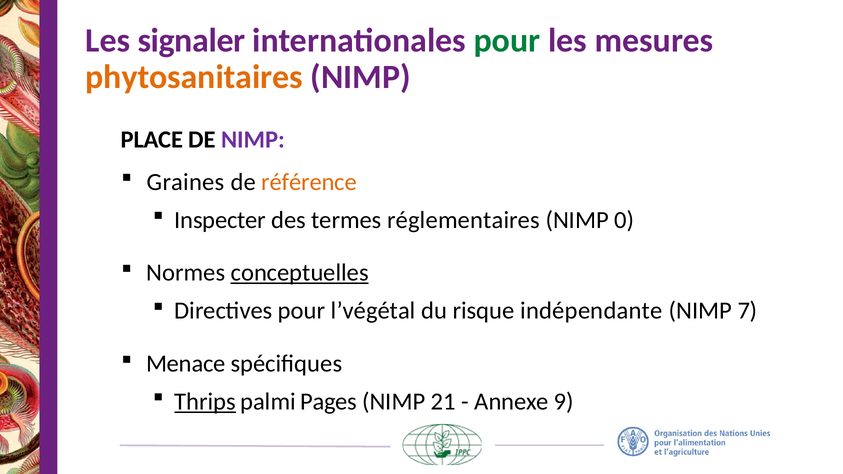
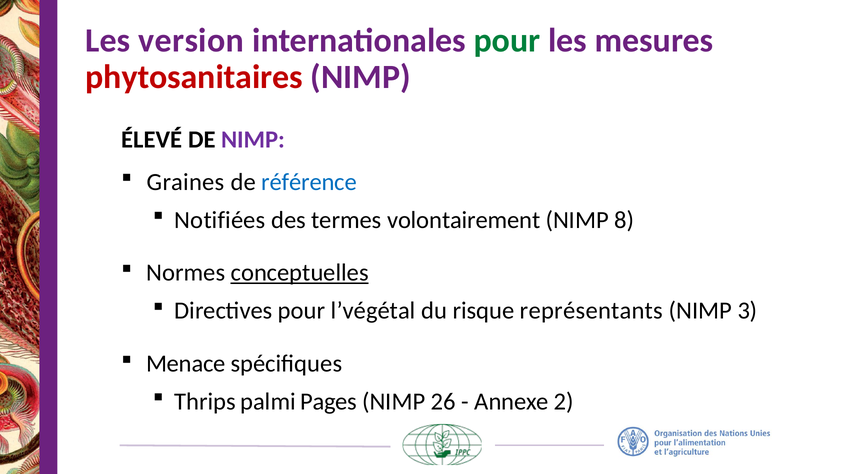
signaler: signaler -> version (191, 41)
phytosanitaires colour: orange -> red (194, 77)
PLACE: PLACE -> ÉLEVÉ (152, 140)
référence colour: orange -> blue (309, 182)
Inspecter: Inspecter -> Notifiées (220, 220)
réglementaires: réglementaires -> volontairement (464, 220)
0: 0 -> 8 (624, 220)
indépendante: indépendante -> représentants (591, 311)
7: 7 -> 3 (747, 311)
Thrips underline: present -> none (205, 402)
21: 21 -> 26 (443, 402)
9: 9 -> 2 (564, 402)
